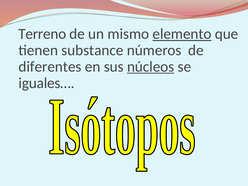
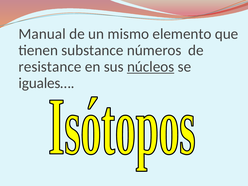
Terreno: Terreno -> Manual (42, 34)
elemento underline: present -> none (182, 34)
diferentes: diferentes -> resistance (50, 67)
